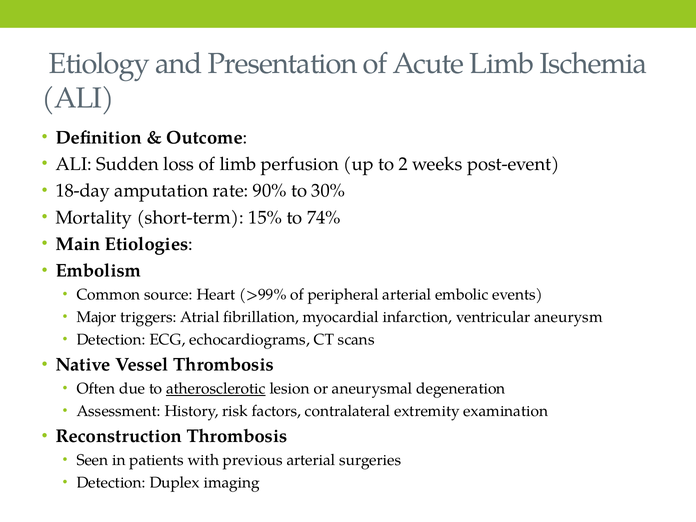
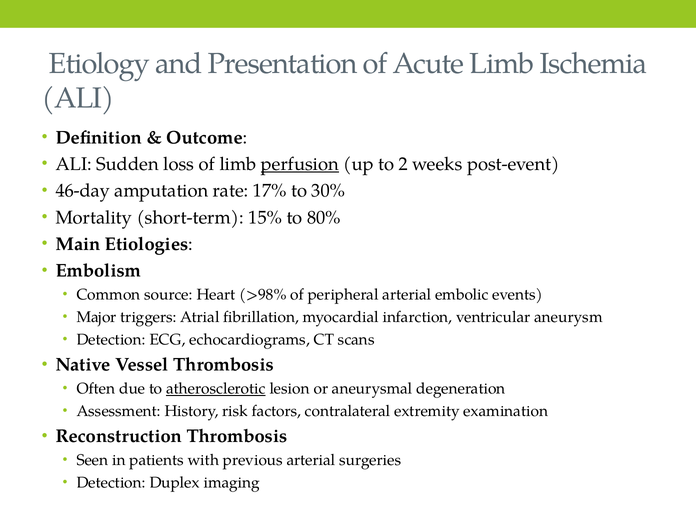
perfusion underline: none -> present (300, 164)
18-day: 18-day -> 46-day (83, 191)
90%: 90% -> 17% (270, 191)
74%: 74% -> 80% (324, 218)
>99%: >99% -> >98% (263, 295)
